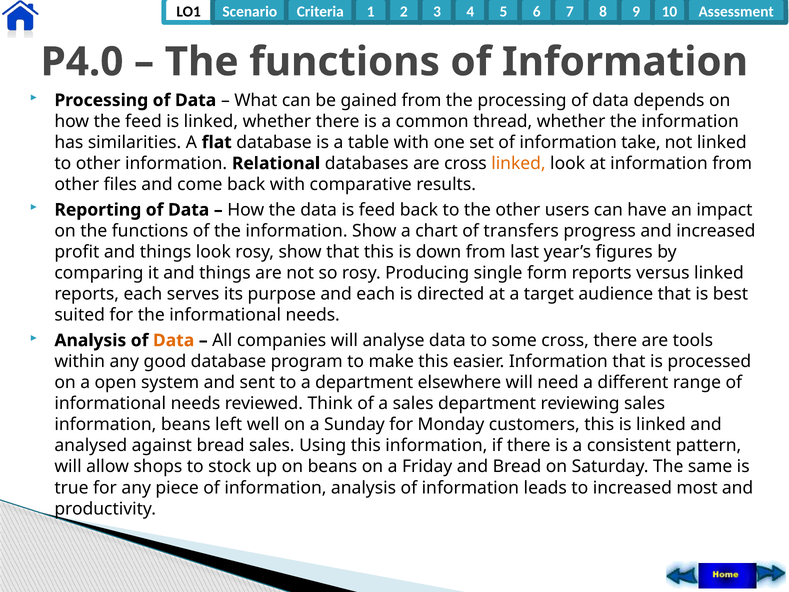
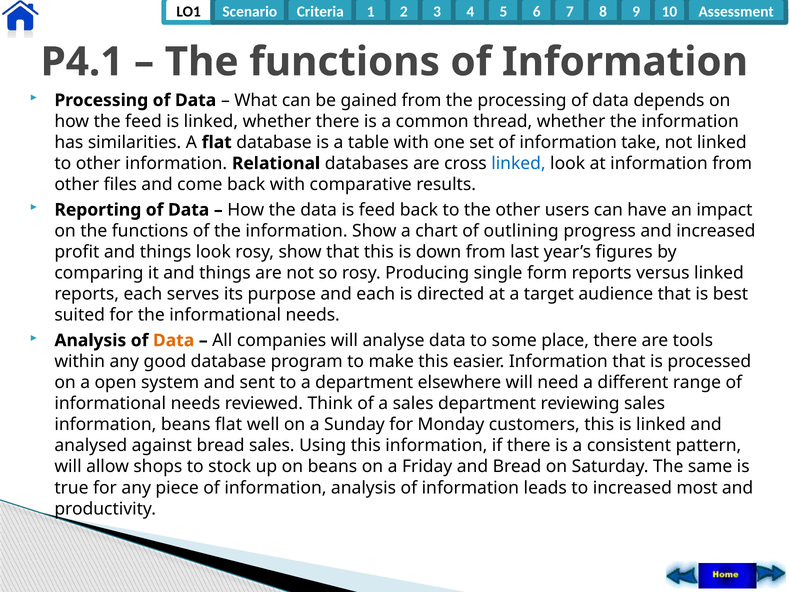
P4.0: P4.0 -> P4.1 (82, 62)
linked colour: orange -> blue (518, 163)
transfers: transfers -> outlining (521, 231)
some cross: cross -> place (565, 340)
beans left: left -> flat (229, 424)
